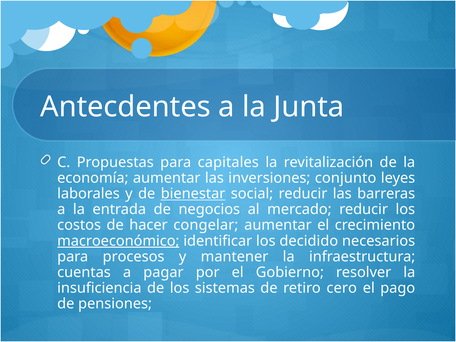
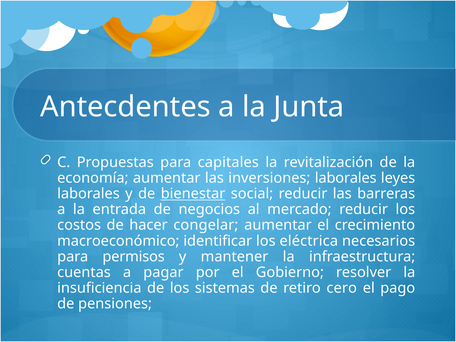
inversiones conjunto: conjunto -> laborales (346, 178)
macroeconómico underline: present -> none (118, 241)
decidido: decidido -> eléctrica (309, 241)
procesos: procesos -> permisos (134, 257)
